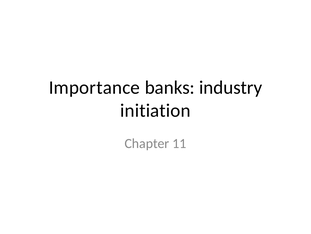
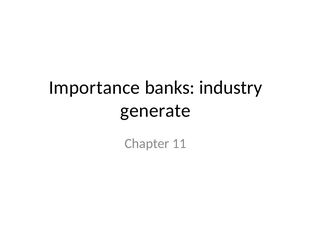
initiation: initiation -> generate (155, 110)
